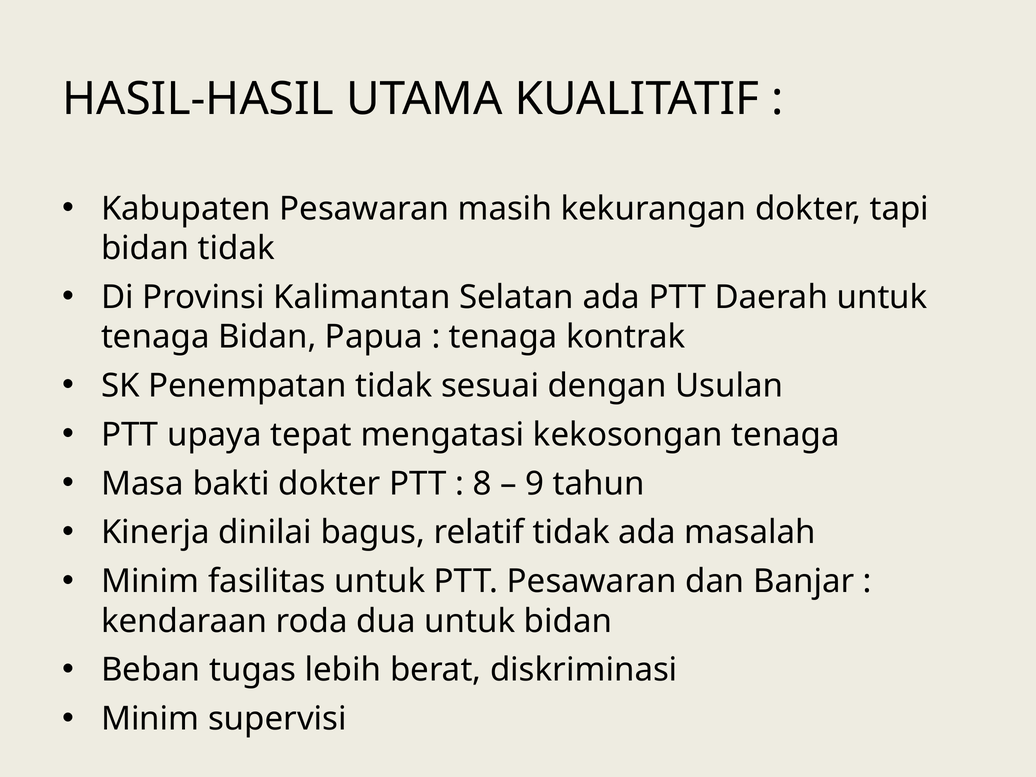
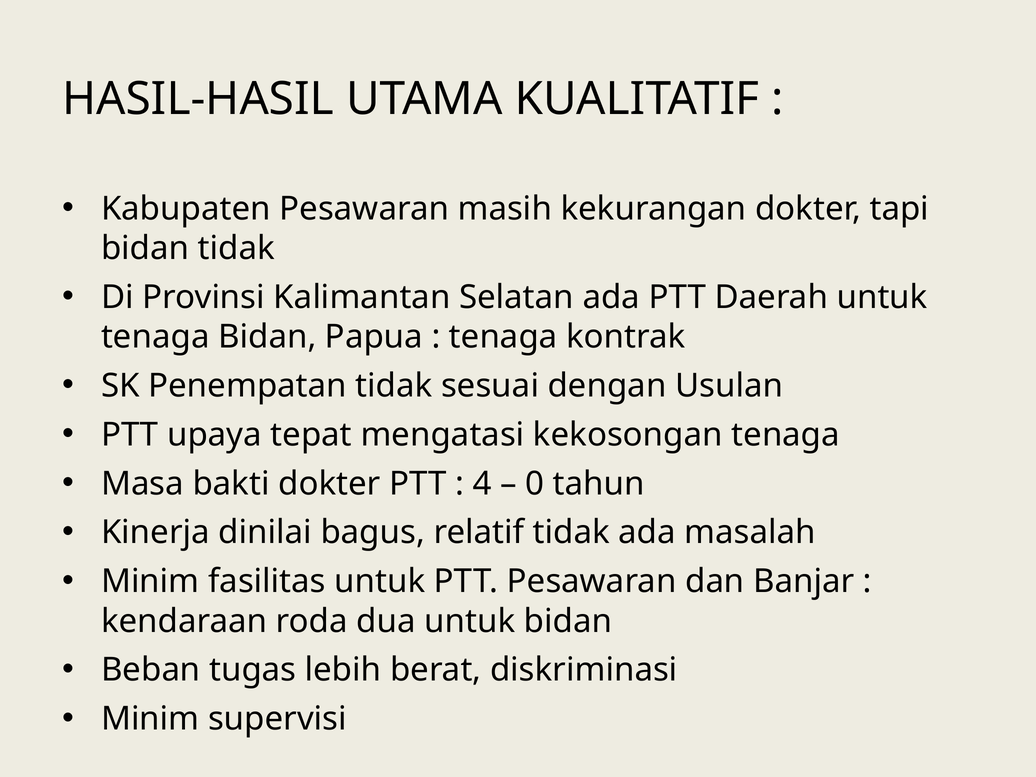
8: 8 -> 4 (482, 484)
9: 9 -> 0 (535, 484)
